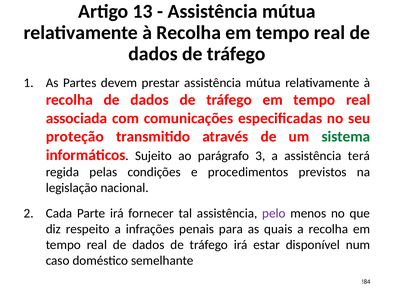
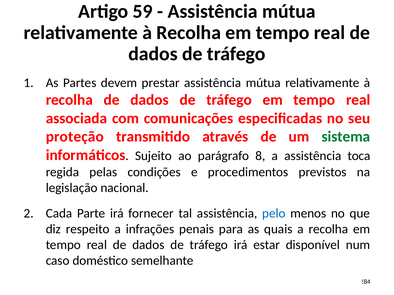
13: 13 -> 59 (143, 11)
3: 3 -> 8 (260, 156)
terá: terá -> toca (359, 156)
pelo colour: purple -> blue (274, 214)
